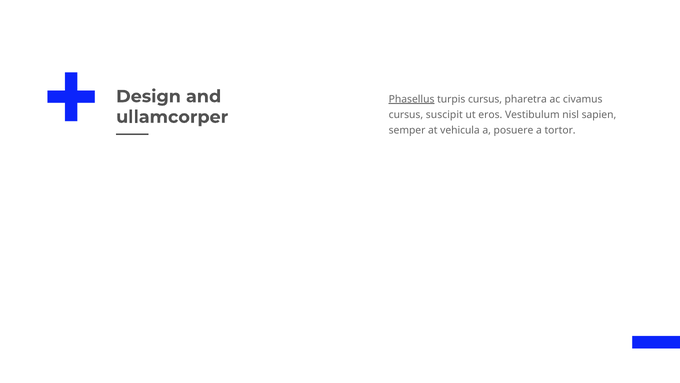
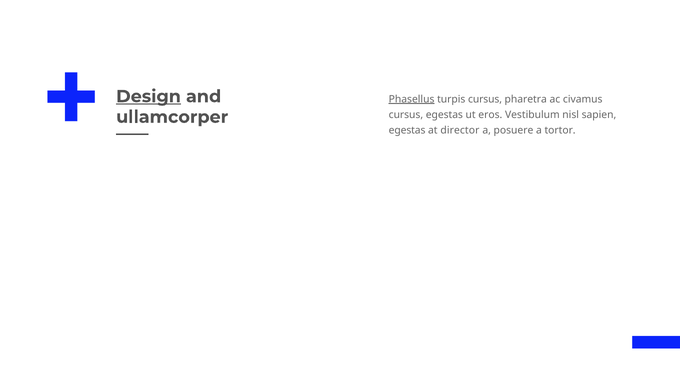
Design underline: none -> present (149, 96)
cursus suscipit: suscipit -> egestas (444, 115)
semper: semper -> egestas (407, 130)
vehicula: vehicula -> director (460, 130)
